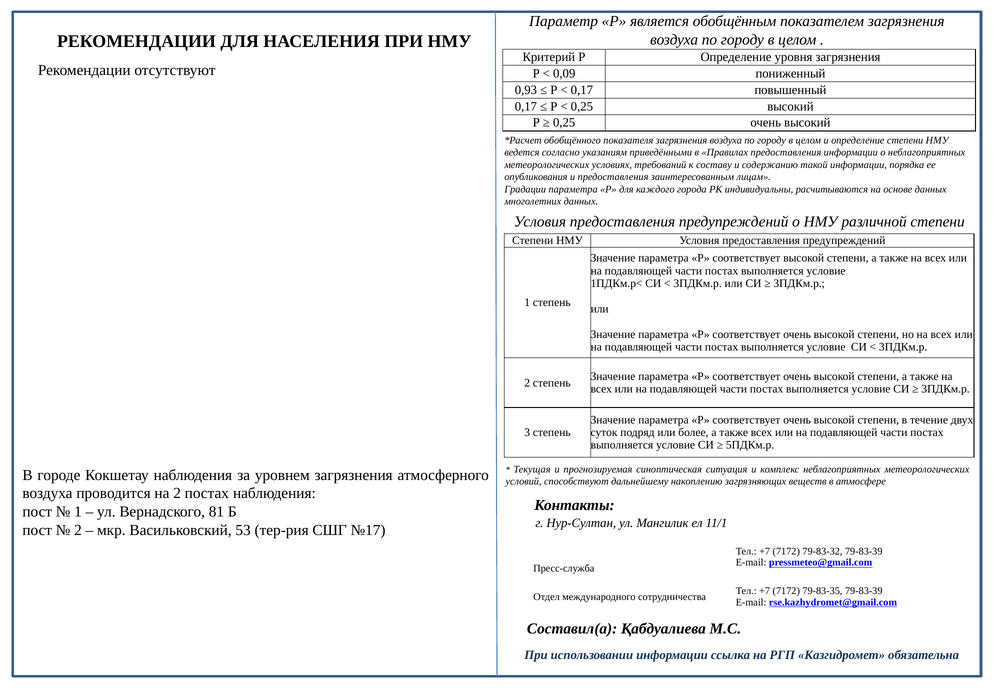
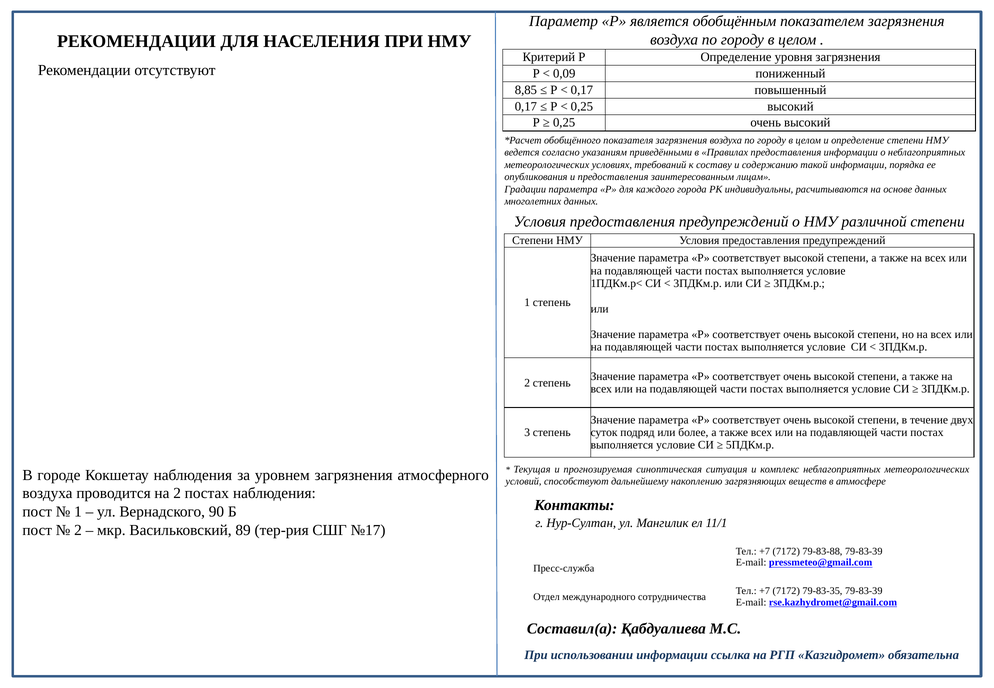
0,93: 0,93 -> 8,85 (526, 90)
81: 81 -> 90 (216, 512)
53: 53 -> 89 (243, 530)
79-83-32: 79-83-32 -> 79-83-88 (822, 551)
